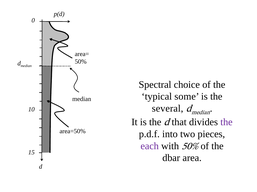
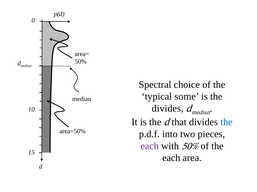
several: several -> divides (168, 109)
the colour: purple -> blue (226, 123)
dbar: dbar -> each (171, 159)
